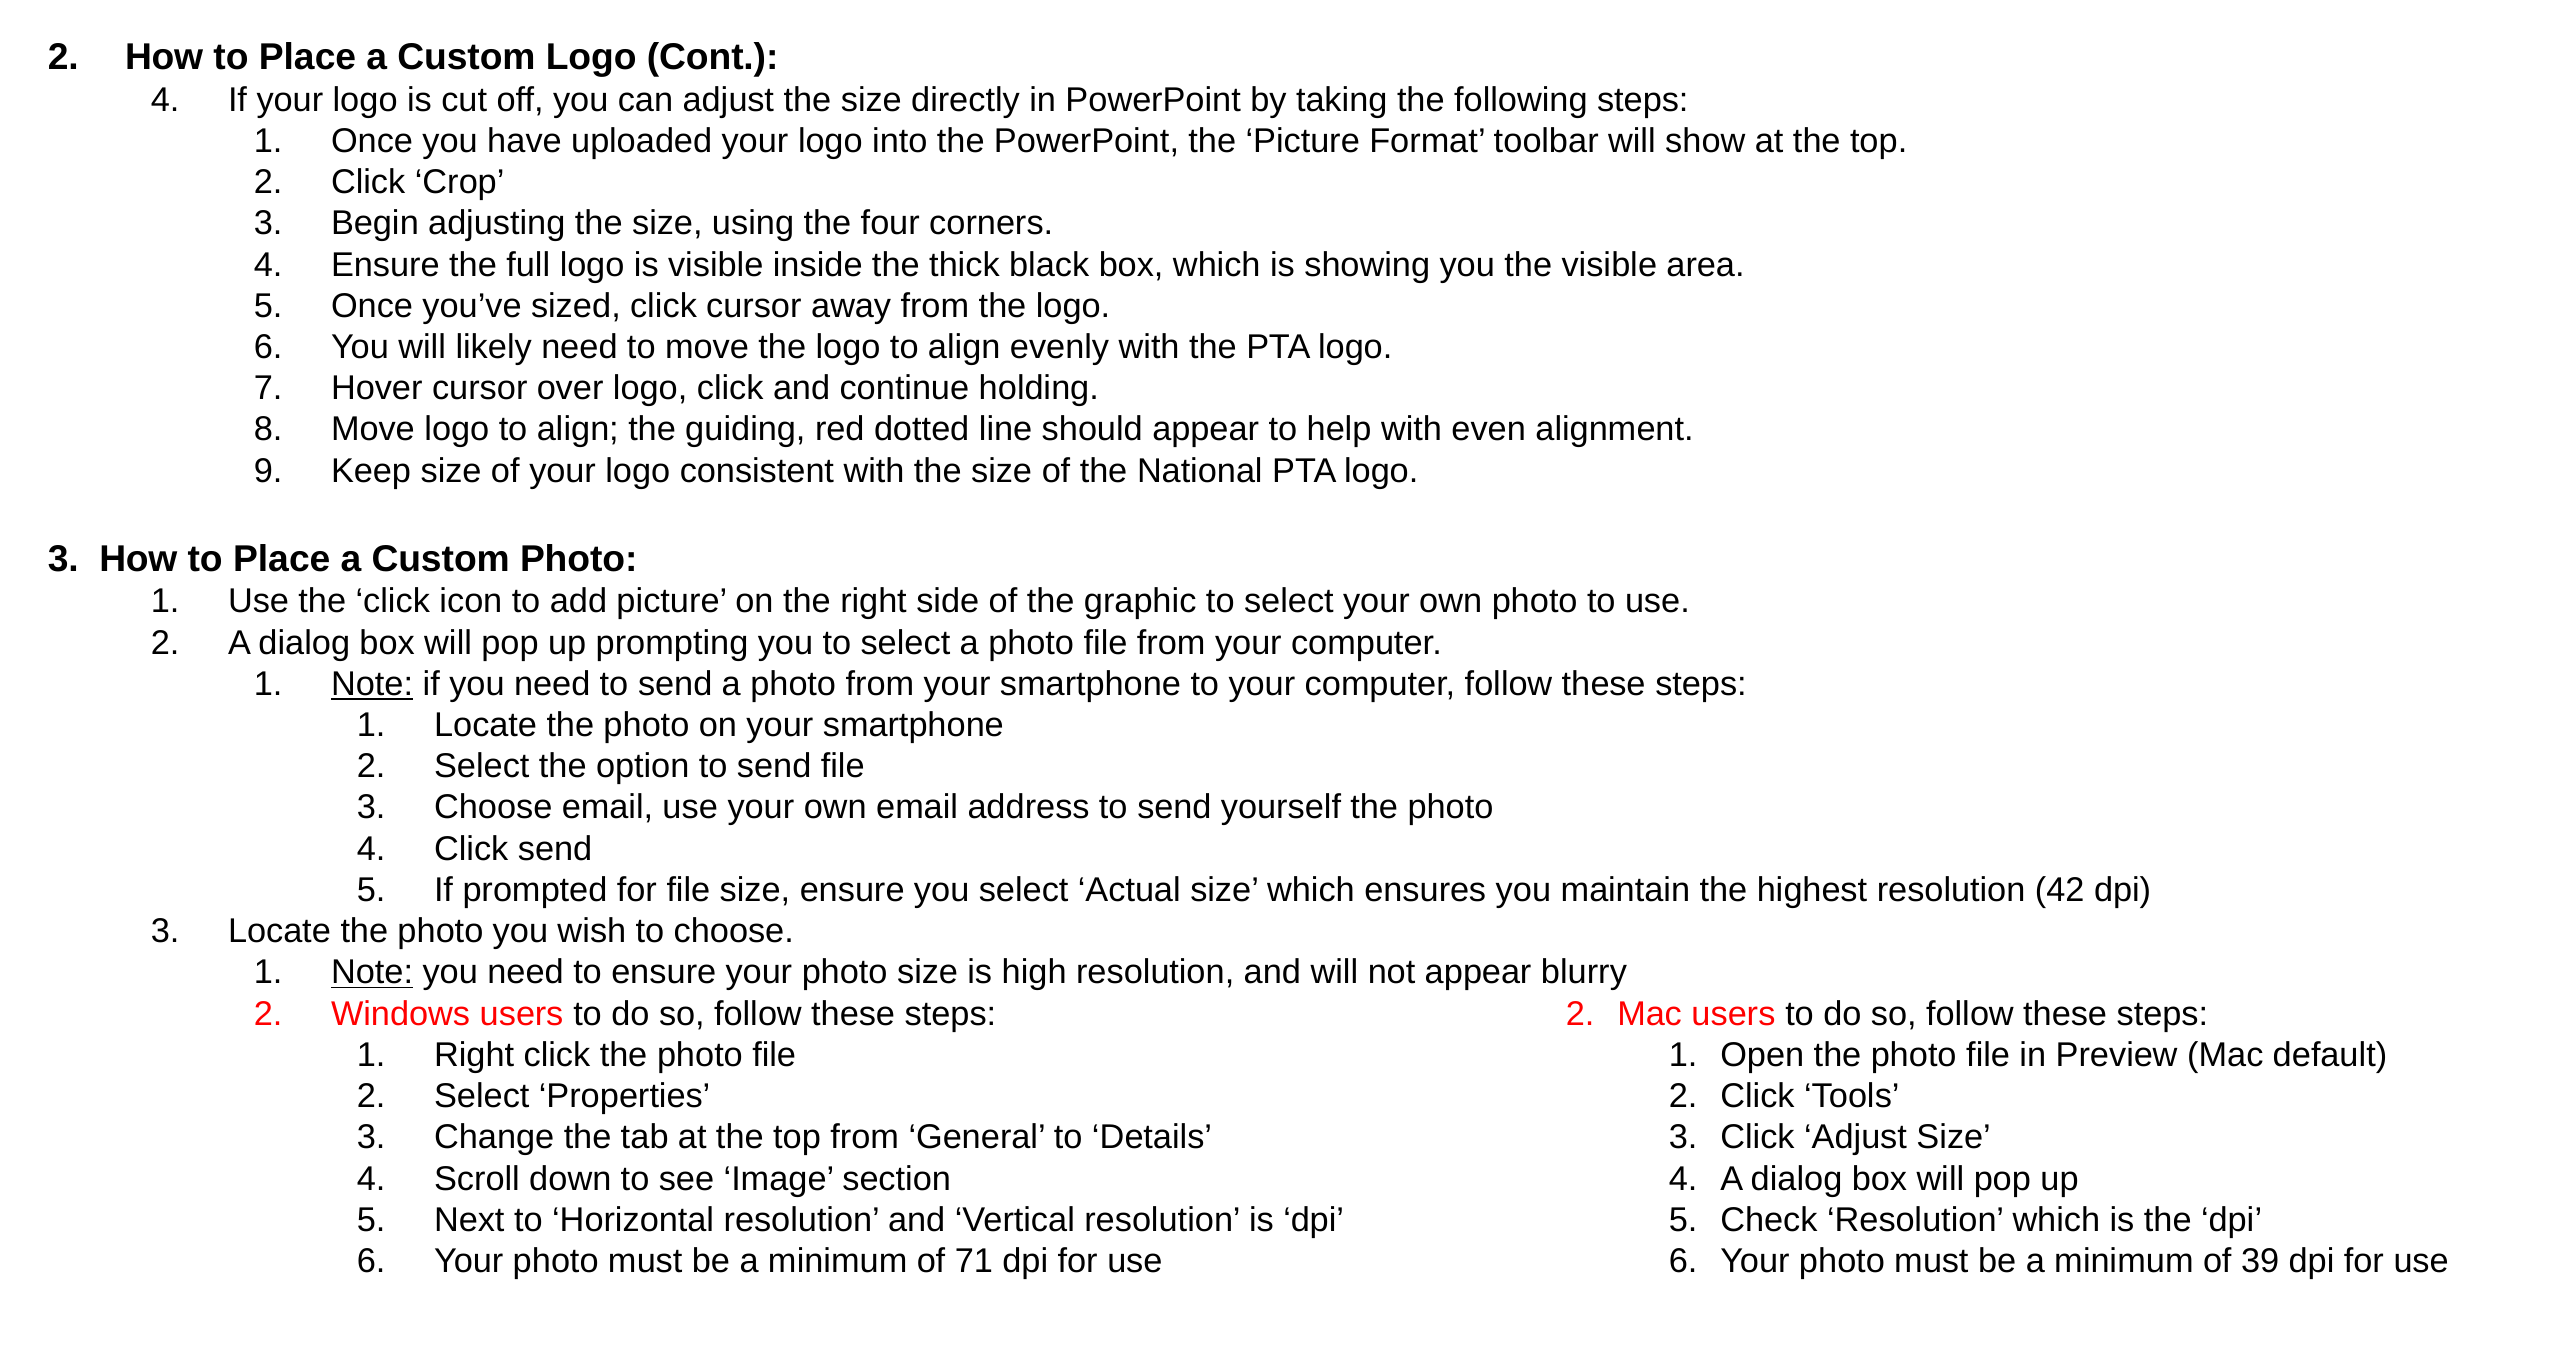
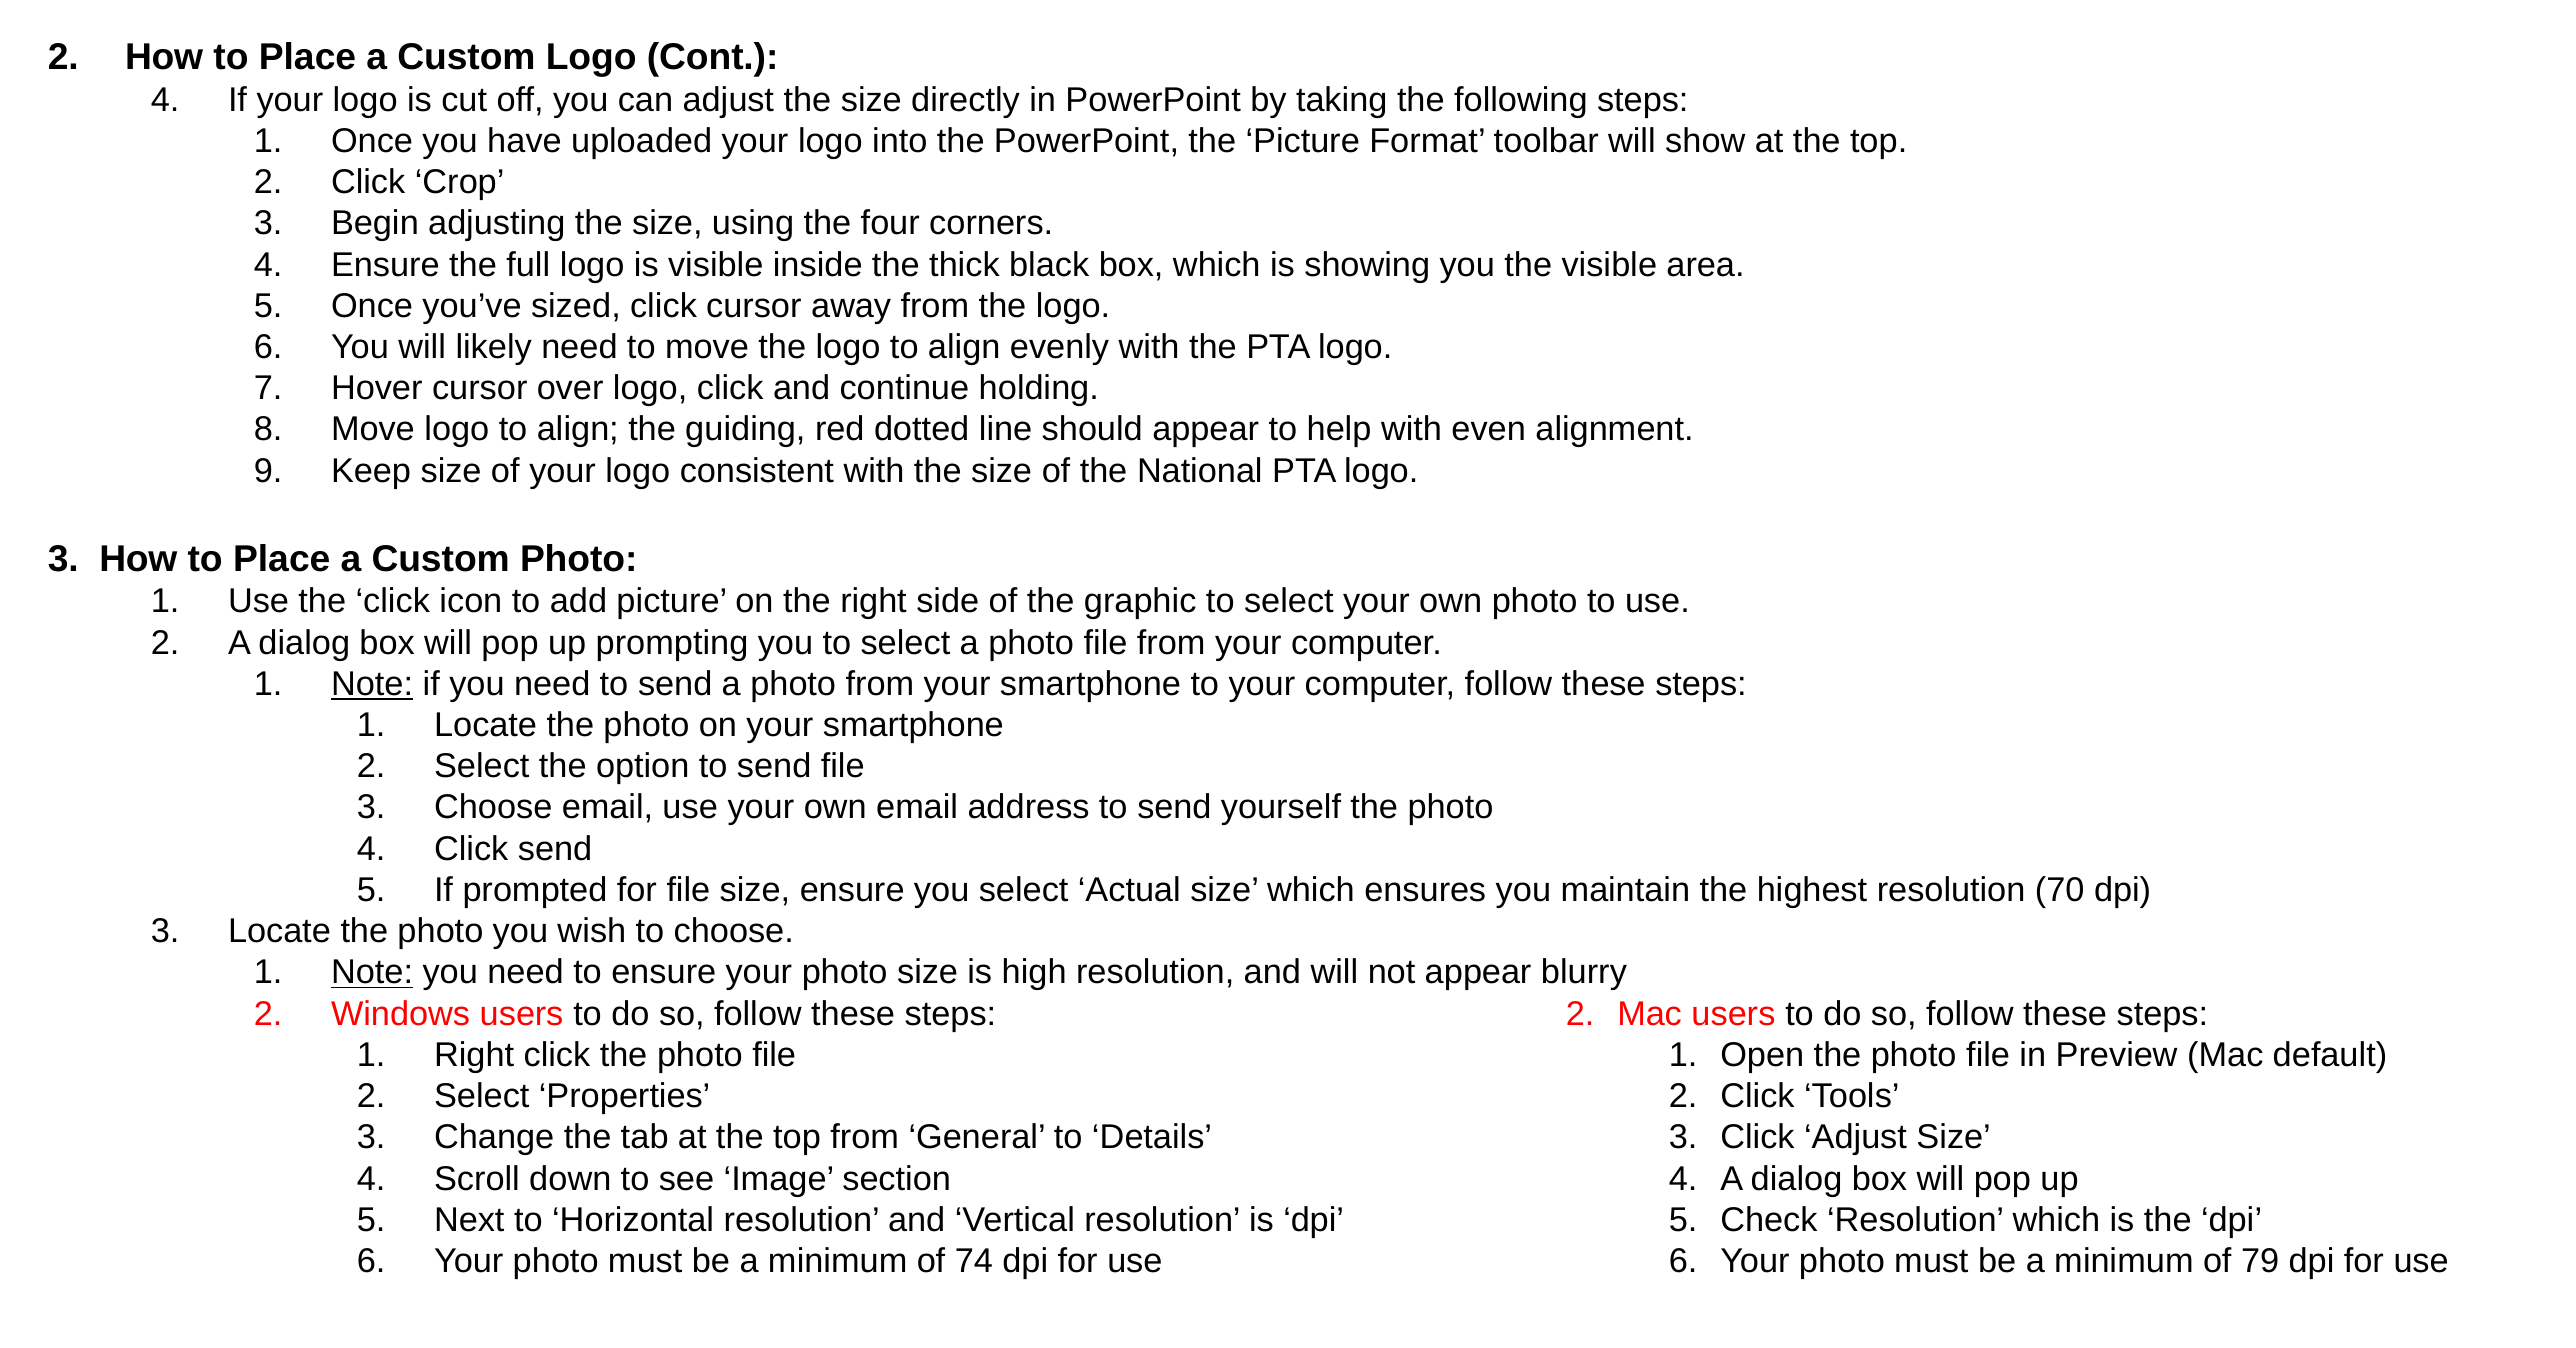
42: 42 -> 70 (2060, 890)
71: 71 -> 74 (974, 1261)
39: 39 -> 79 (2260, 1261)
